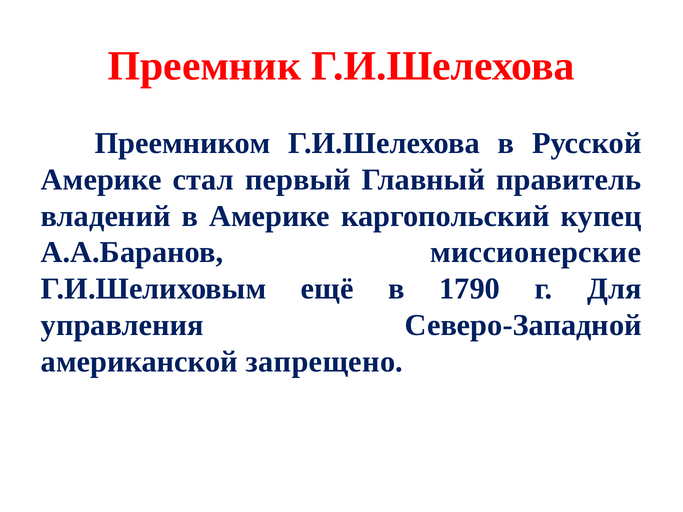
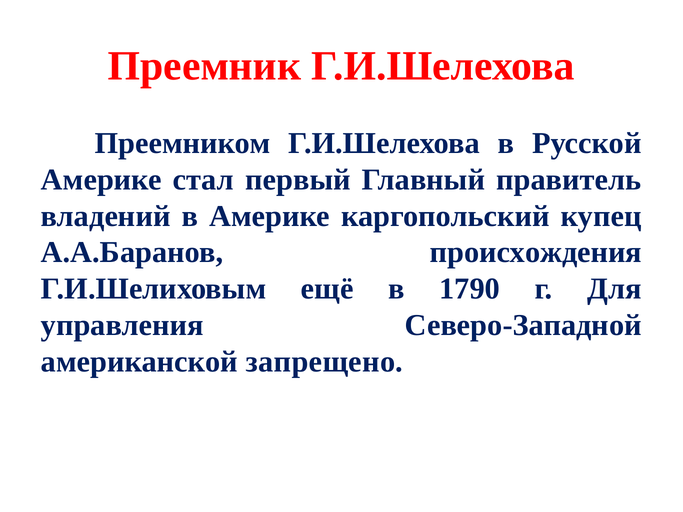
миссионерские: миссионерские -> происхождения (536, 253)
